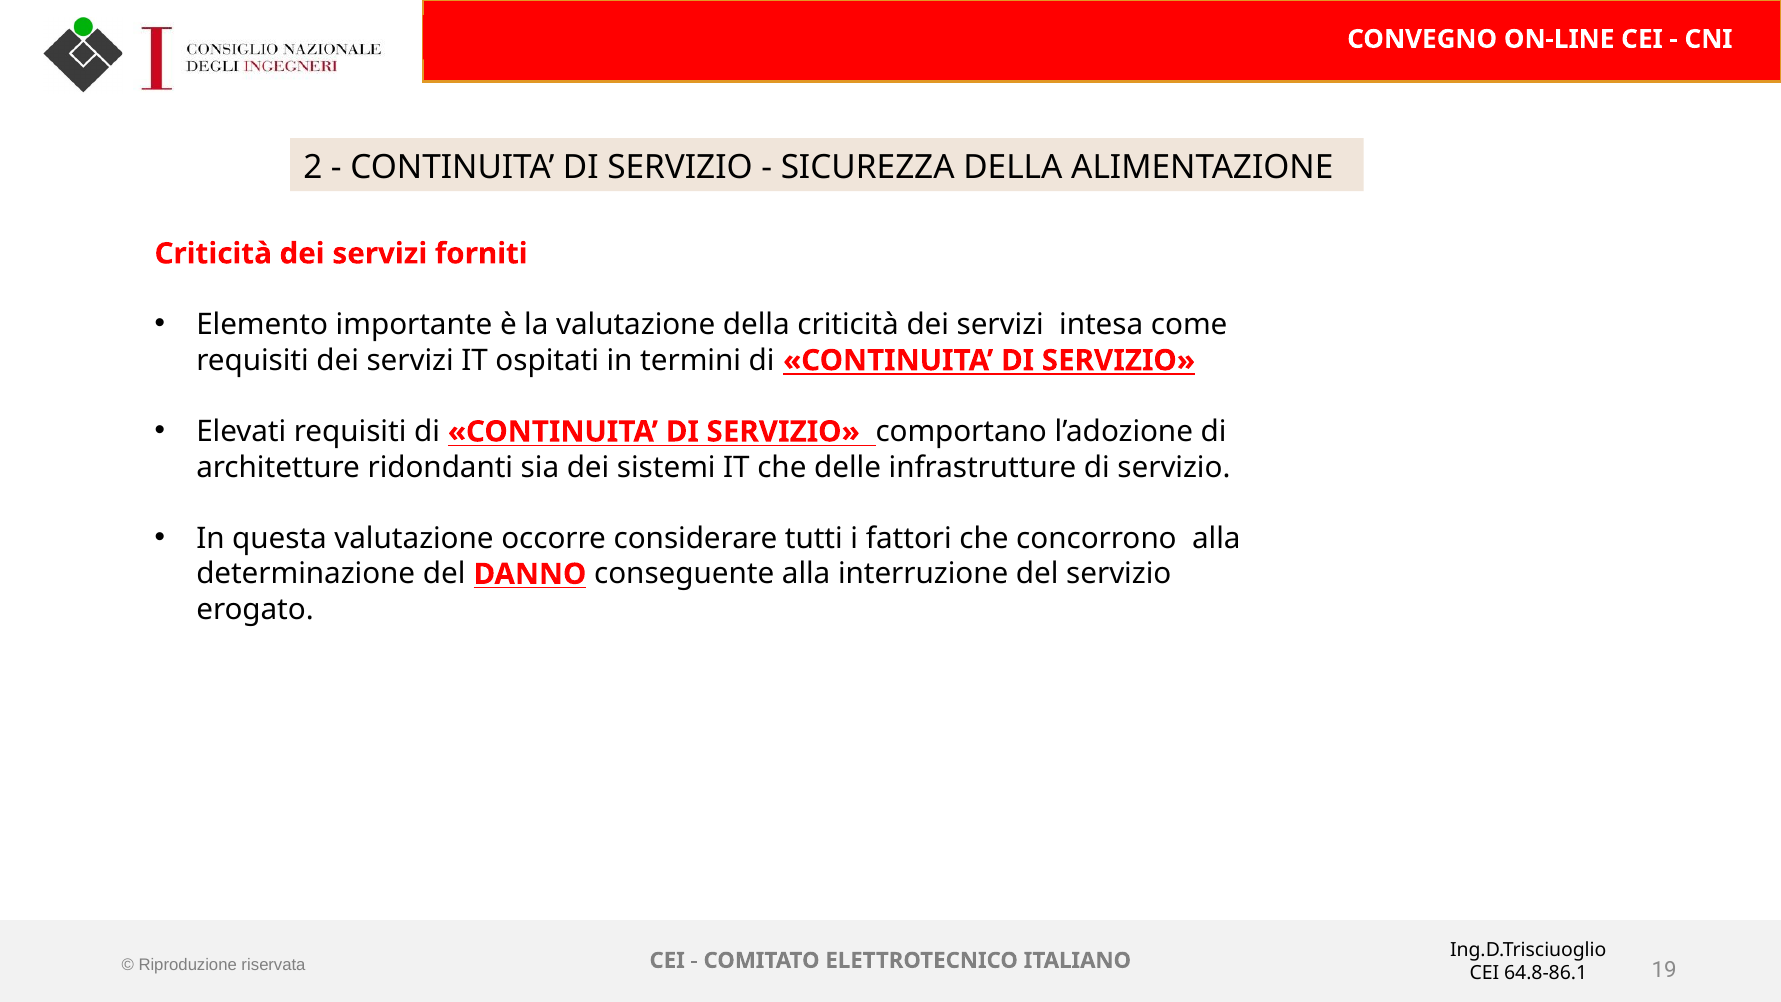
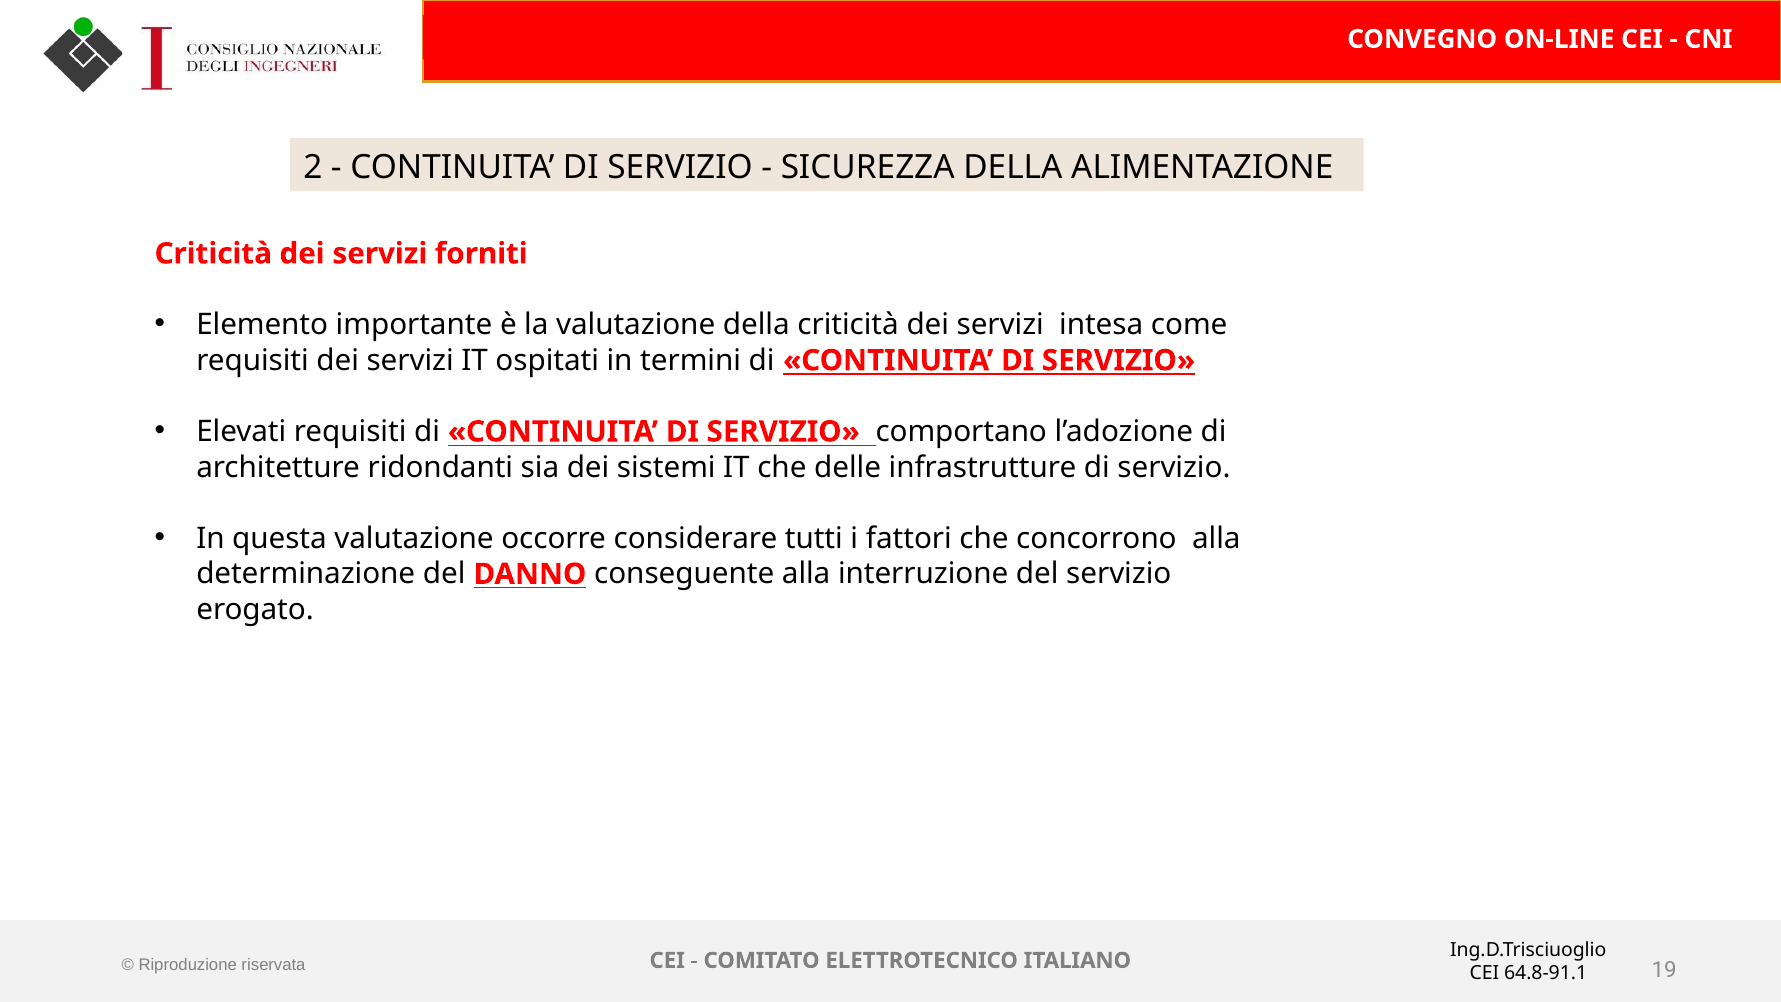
64.8-86.1: 64.8-86.1 -> 64.8-91.1 (1546, 973)
